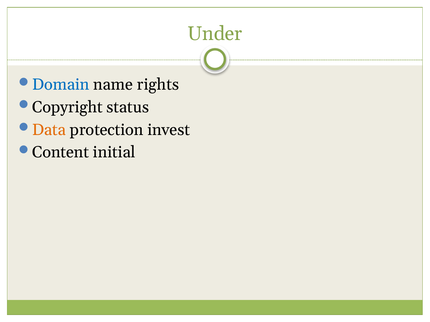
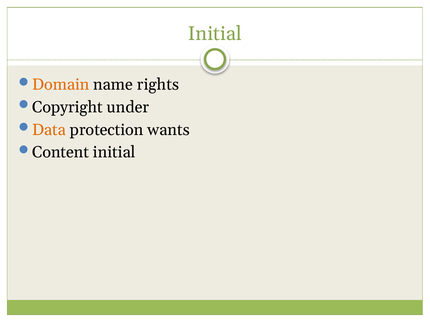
Under: Under -> Initial (215, 34)
Domain colour: blue -> orange (61, 85)
status: status -> under (128, 107)
invest: invest -> wants (169, 130)
